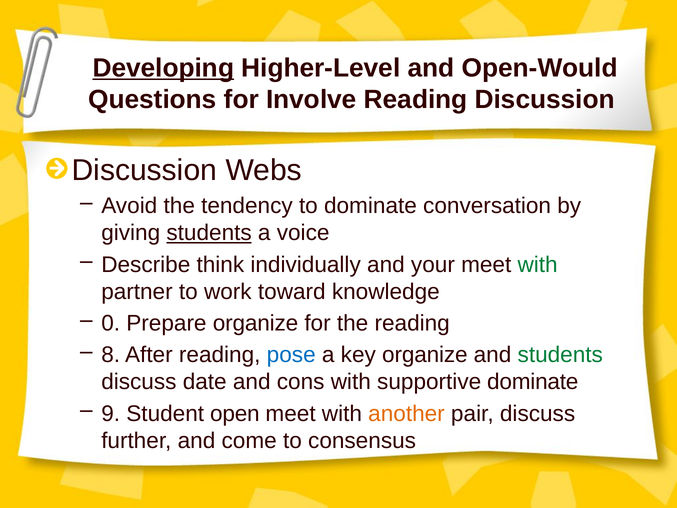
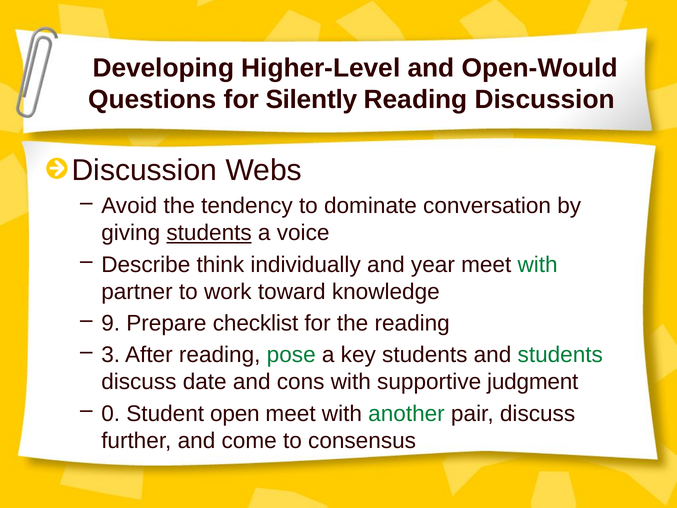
Developing underline: present -> none (163, 68)
Involve: Involve -> Silently (311, 99)
your: your -> year (433, 264)
0: 0 -> 9 (111, 323)
Prepare organize: organize -> checklist (256, 323)
8: 8 -> 3 (111, 355)
pose colour: blue -> green (291, 355)
key organize: organize -> students (425, 355)
supportive dominate: dominate -> judgment (533, 382)
9: 9 -> 0 (111, 413)
another colour: orange -> green (406, 413)
